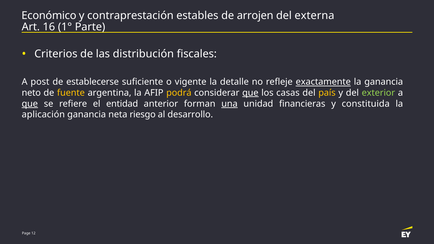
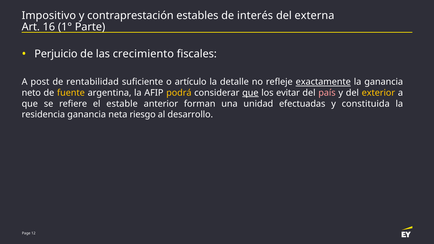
Económico: Económico -> Impositivo (49, 16)
arrojen: arrojen -> interés (255, 16)
Criterios: Criterios -> Perjuicio (56, 54)
distribución: distribución -> crecimiento (143, 54)
establecerse: establecerse -> rentabilidad (93, 82)
vigente: vigente -> artículo (191, 82)
casas: casas -> evitar (288, 93)
país colour: yellow -> pink (327, 93)
exterior colour: light green -> yellow (378, 93)
que underline: present -> none (30, 104)
entidad: entidad -> estable (122, 104)
una underline: present -> none (229, 104)
financieras: financieras -> efectuadas (302, 104)
aplicación: aplicación -> residencia (43, 115)
